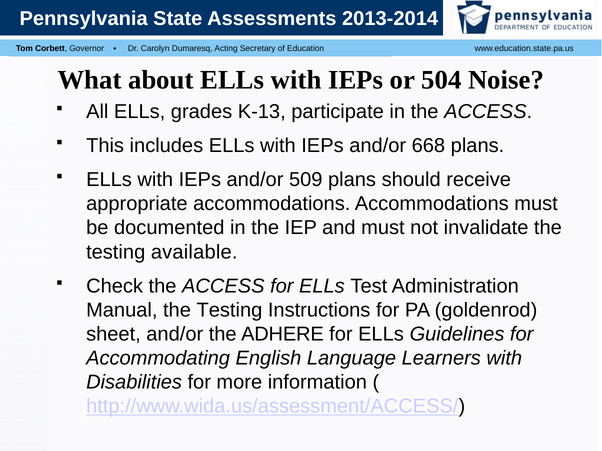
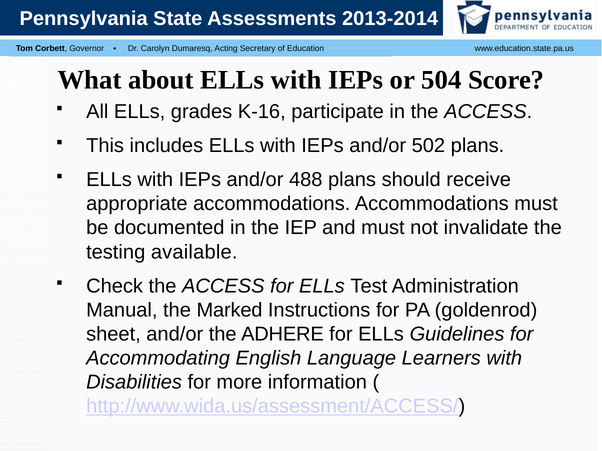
Noise: Noise -> Score (506, 80)
K-13: K-13 -> K-16 (262, 112)
668: 668 -> 502 (428, 146)
509: 509 -> 488 (306, 180)
Manual the Testing: Testing -> Marked (230, 310)
